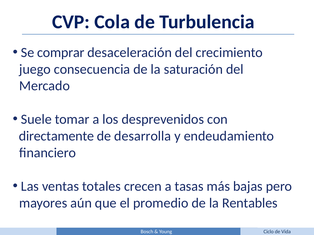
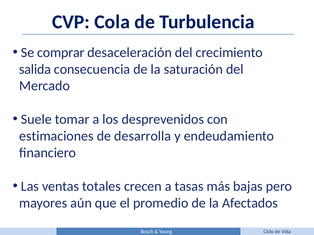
juego: juego -> salida (35, 69)
directamente: directamente -> estimaciones (56, 136)
Rentables: Rentables -> Afectados (250, 203)
